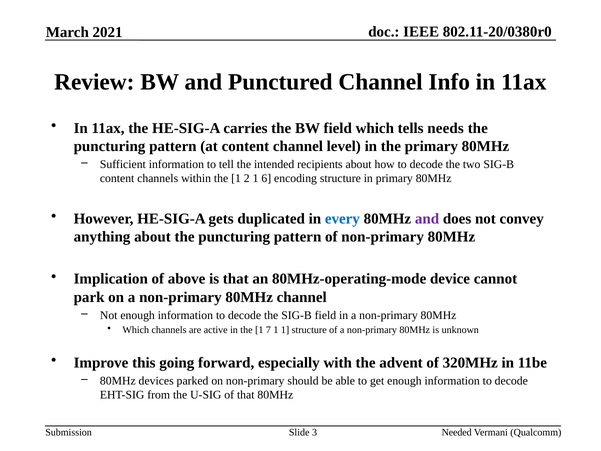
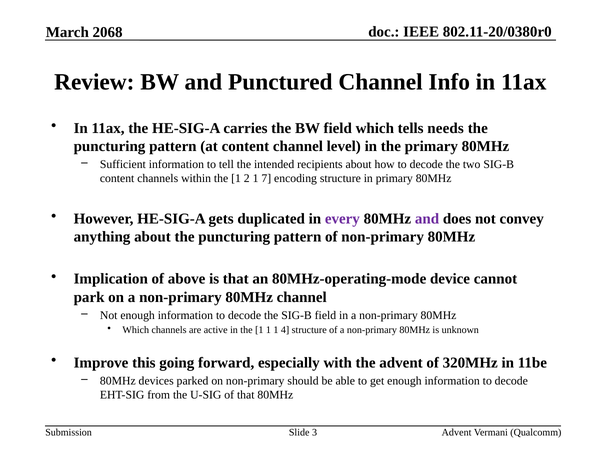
2021: 2021 -> 2068 (108, 32)
6: 6 -> 7 (266, 178)
every colour: blue -> purple (342, 219)
the 1 7: 7 -> 1 (268, 330)
1 1: 1 -> 4 (285, 330)
Needed: Needed -> Advent (457, 432)
